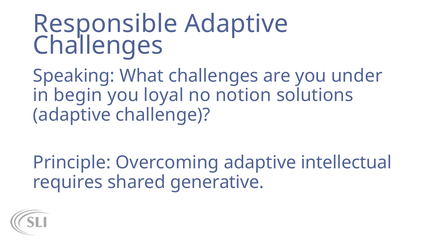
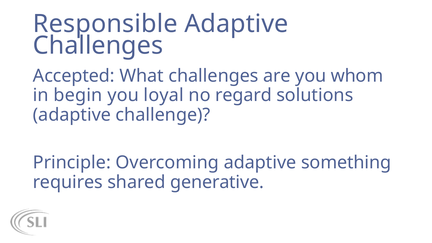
Speaking: Speaking -> Accepted (74, 76)
under: under -> whom (357, 76)
notion: notion -> regard (244, 95)
intellectual: intellectual -> something (346, 163)
